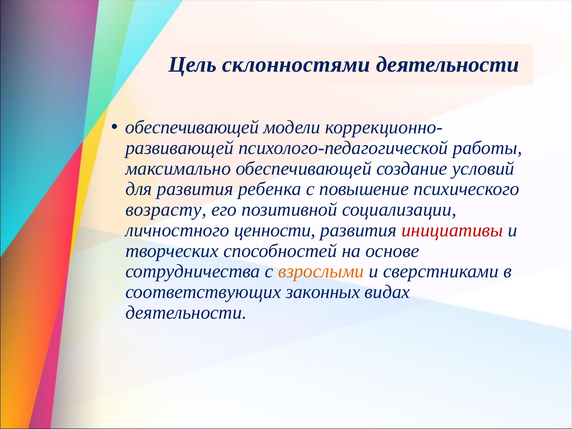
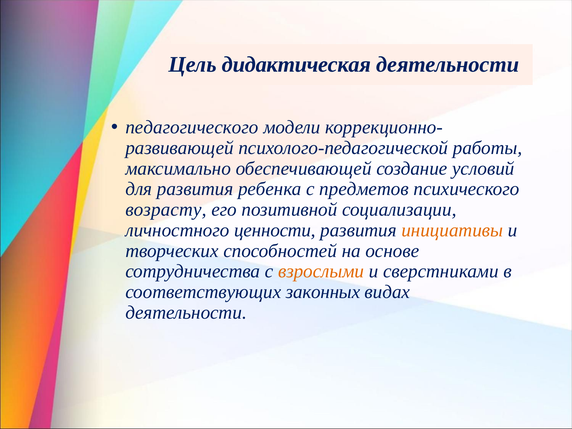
склонностями: склонностями -> дидактическая (296, 64)
обеспечивающей: обеспечивающей -> педагогического (192, 127)
повышение: повышение -> предметов (364, 189)
инициативы colour: red -> orange (452, 230)
